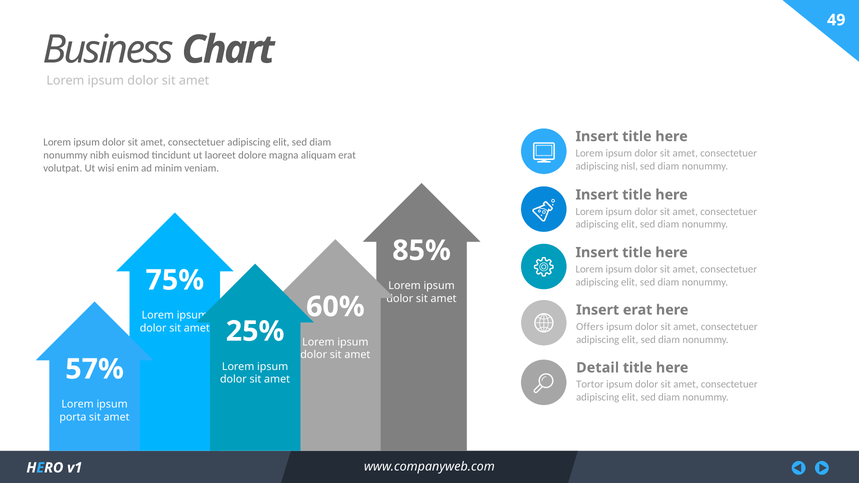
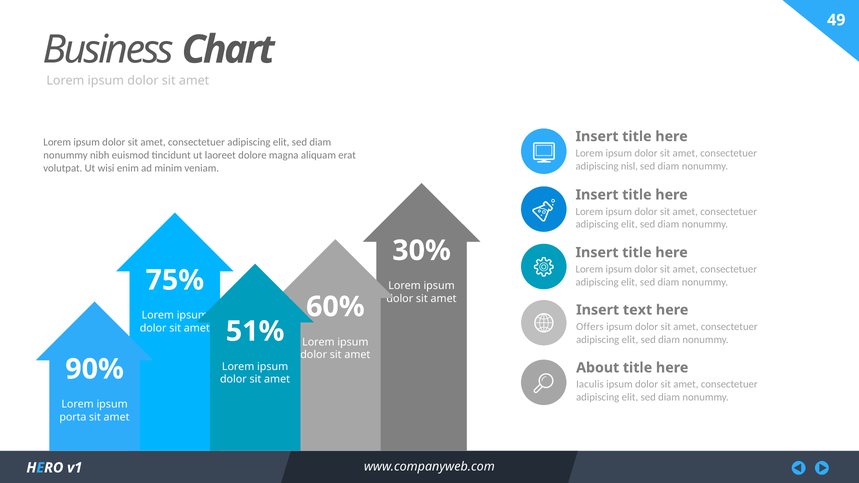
85%: 85% -> 30% (422, 251)
Insert erat: erat -> text (638, 310)
25%: 25% -> 51% (255, 331)
57%: 57% -> 90% (95, 369)
Detail: Detail -> About (598, 368)
Tortor: Tortor -> Iaculis (590, 385)
